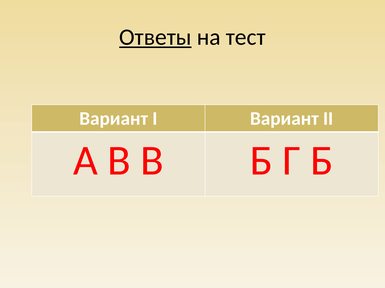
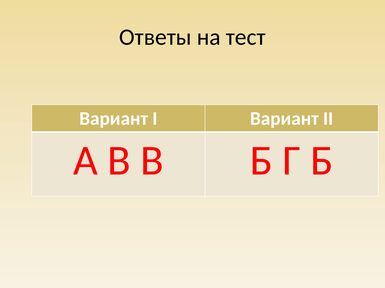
Ответы underline: present -> none (155, 37)
